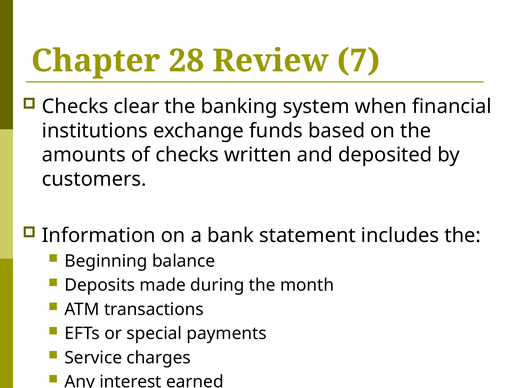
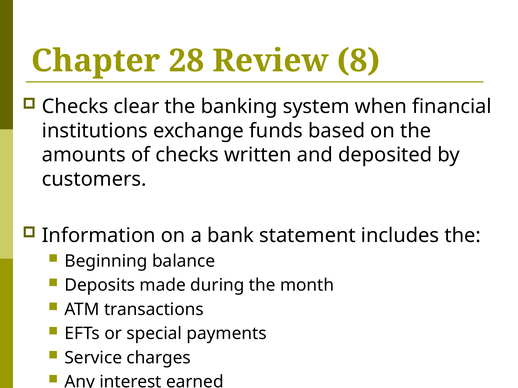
7: 7 -> 8 (358, 61)
